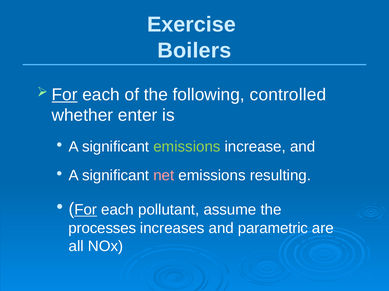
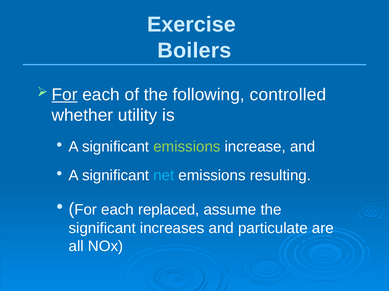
enter: enter -> utility (138, 116)
net colour: pink -> light blue (164, 176)
For underline: present -> none (86, 210)
pollutant: pollutant -> replaced (169, 210)
processes: processes -> significant (102, 229)
parametric: parametric -> particulate (273, 229)
